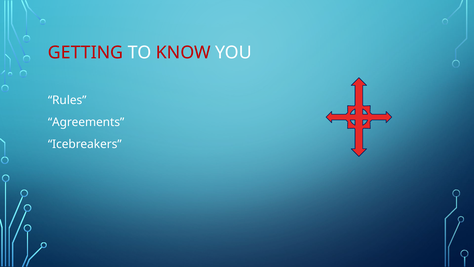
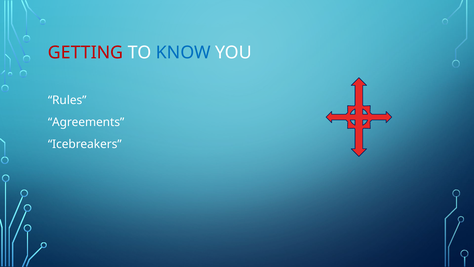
KNOW colour: red -> blue (183, 53)
